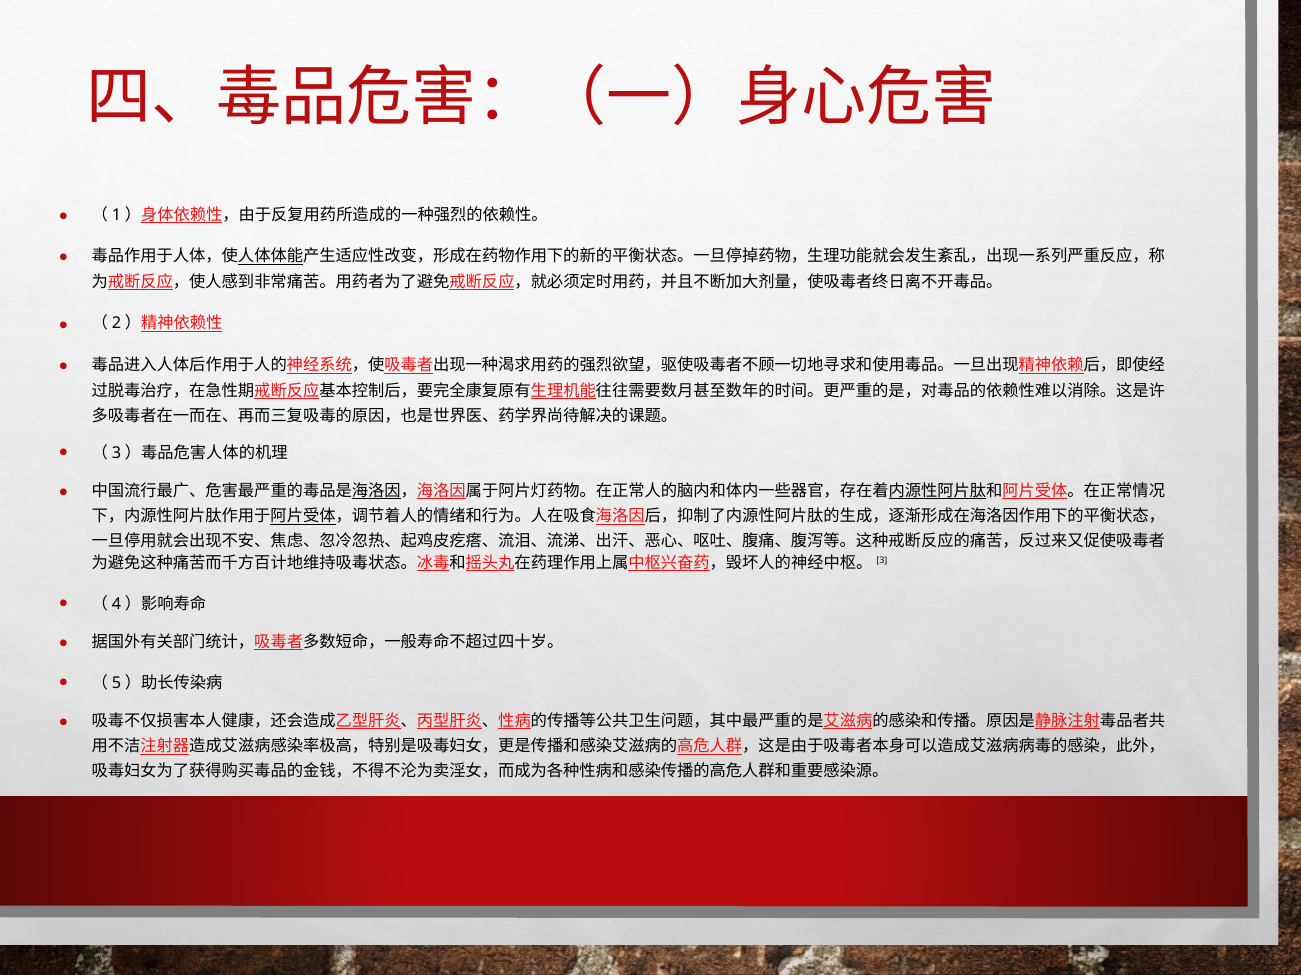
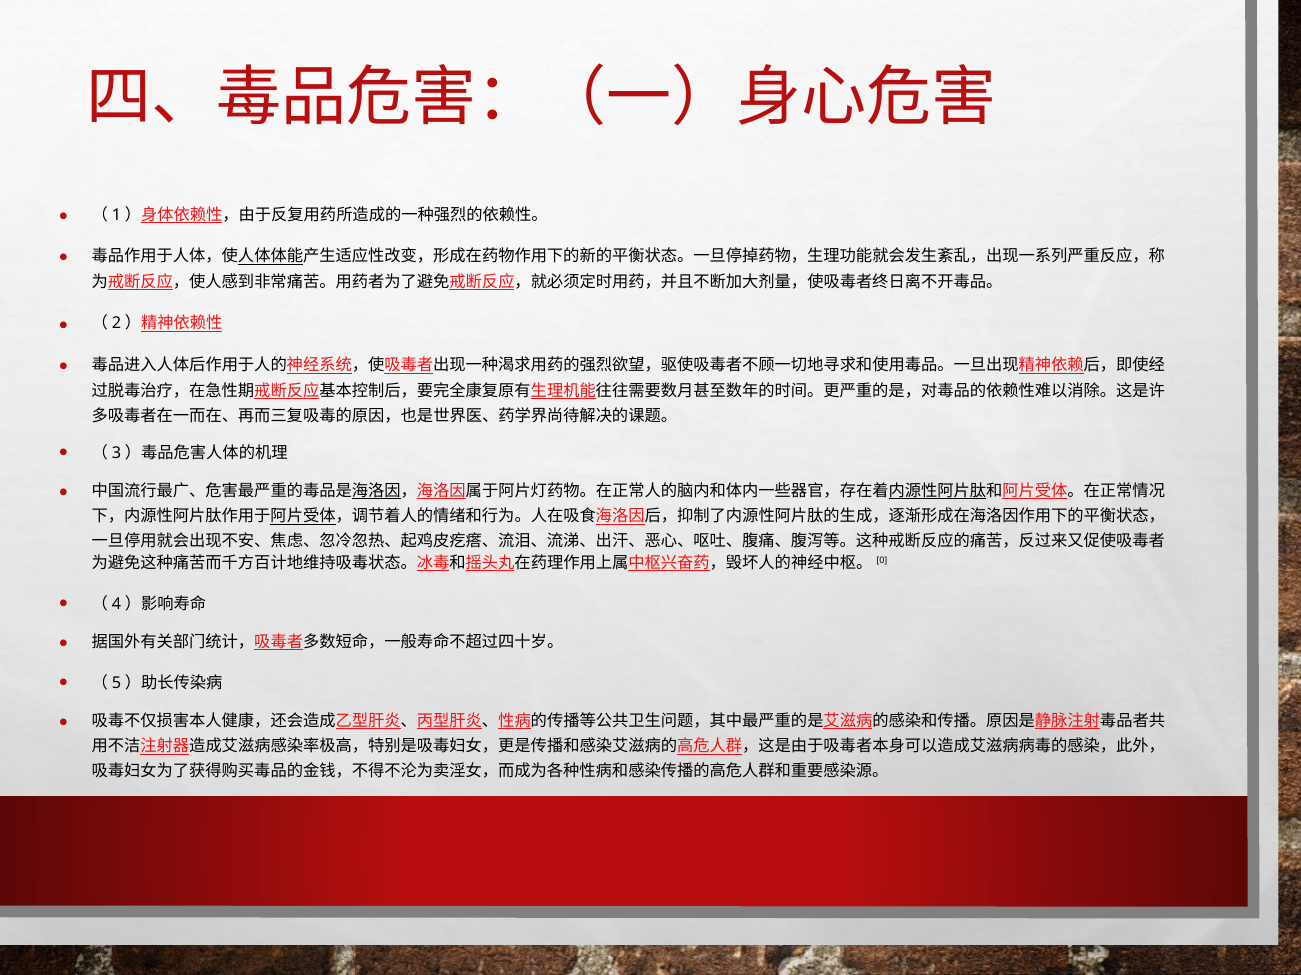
3: 3 -> 0 (882, 561)
